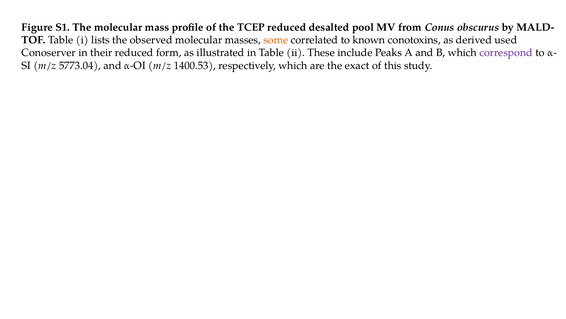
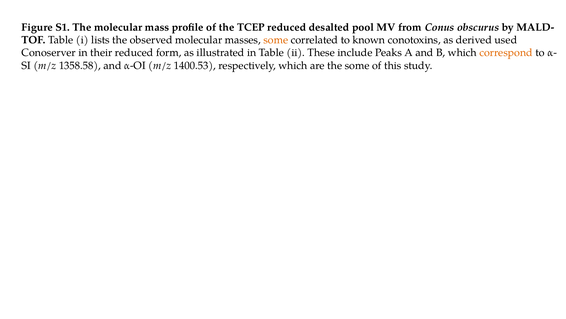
correspond colour: purple -> orange (506, 53)
5773.04: 5773.04 -> 1358.58 (80, 65)
the exact: exact -> some (357, 65)
